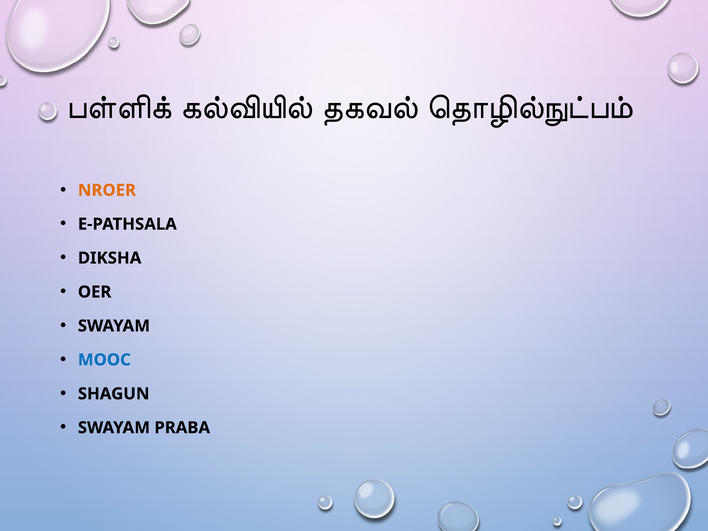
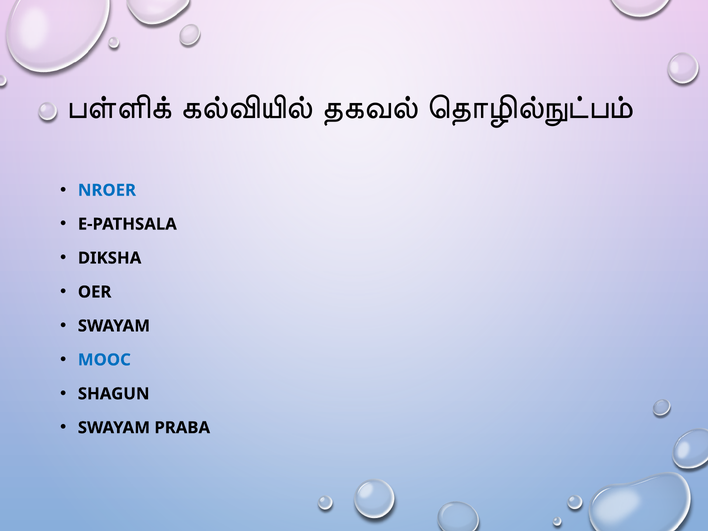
NROER colour: orange -> blue (107, 190)
